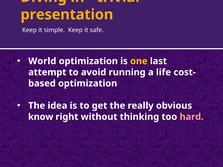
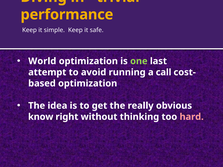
presentation: presentation -> performance (67, 15)
one colour: yellow -> light green (139, 61)
life: life -> call (164, 72)
